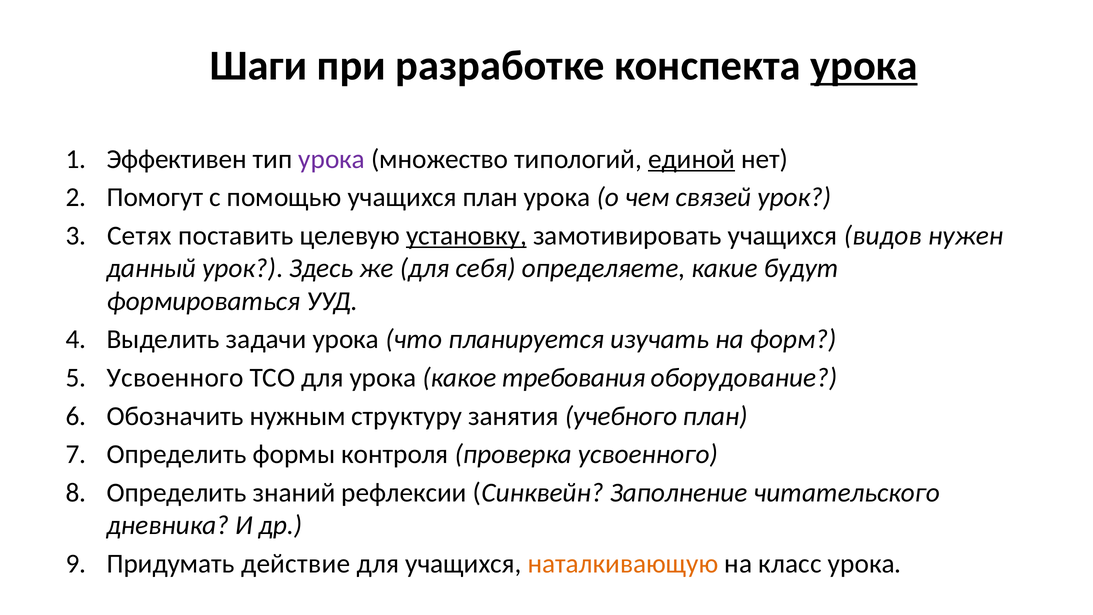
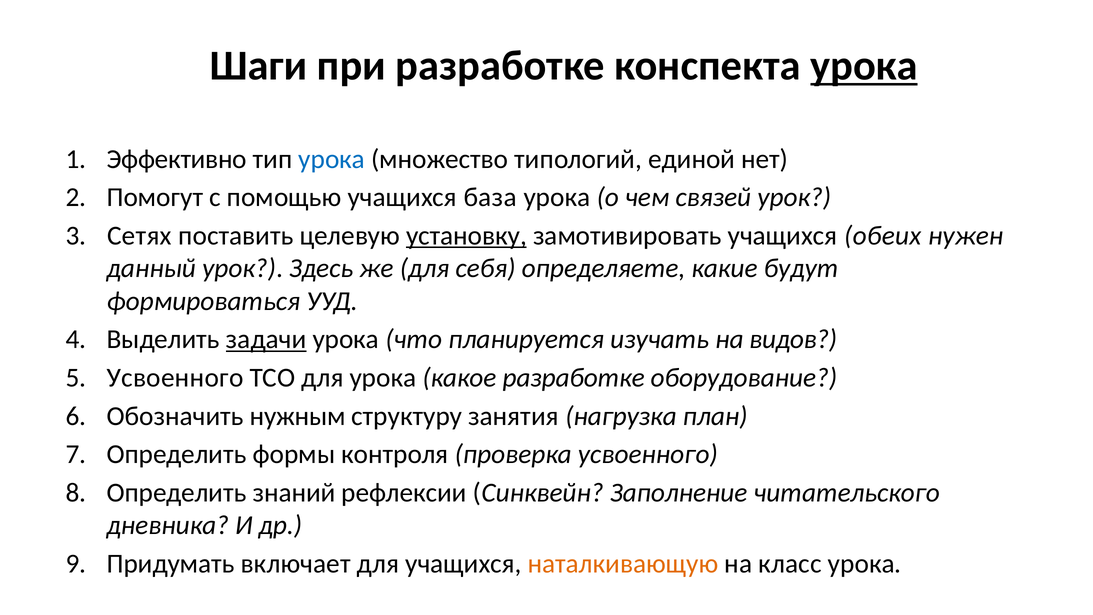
Эффективен: Эффективен -> Эффективно (177, 159)
урока colour: purple -> blue (332, 159)
единой underline: present -> none (692, 159)
учащихся план: план -> база (490, 197)
видов: видов -> обеих (883, 236)
задачи underline: none -> present (266, 339)
форм: форм -> видов (793, 339)
какое требования: требования -> разработке (574, 378)
учебного: учебного -> нагрузка (621, 416)
действие: действие -> включает (296, 563)
